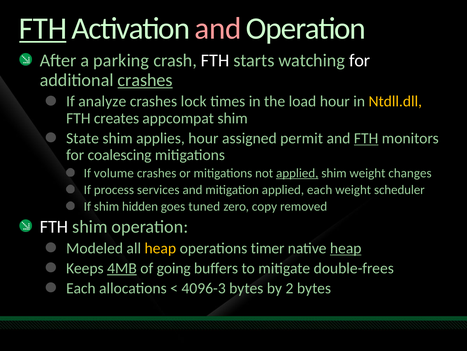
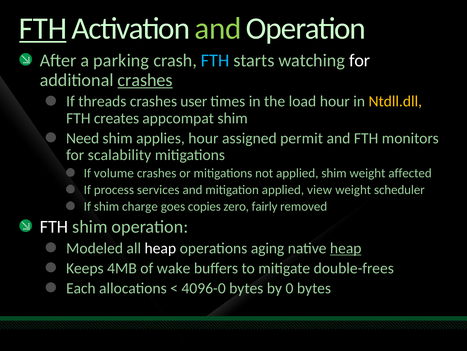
and colour: pink -> light green (218, 28)
FTH colour: white -> light blue (215, 60)
analyze: analyze -> threads (102, 101)
lock: lock -> user (194, 101)
State: State -> Need (83, 138)
FTH underline: present -> none (366, 138)
coalescing: coalescing -> scalability (119, 155)
applied underline: present -> none (297, 173)
changes: changes -> affected (410, 173)
applied each: each -> view (320, 189)
hidden: hidden -> charge (140, 206)
tuned: tuned -> copies (204, 206)
copy: copy -> fairly (265, 206)
heap colour: yellow -> white (160, 248)
timer: timer -> aging (268, 248)
4MB underline: present -> none (122, 268)
going: going -> wake (174, 268)
4096-3: 4096-3 -> 4096-0 (204, 288)
2: 2 -> 0 (289, 288)
